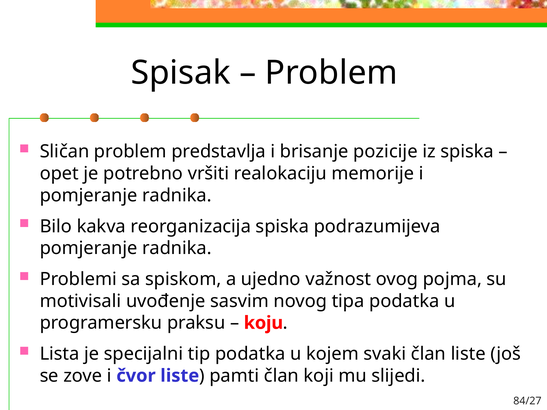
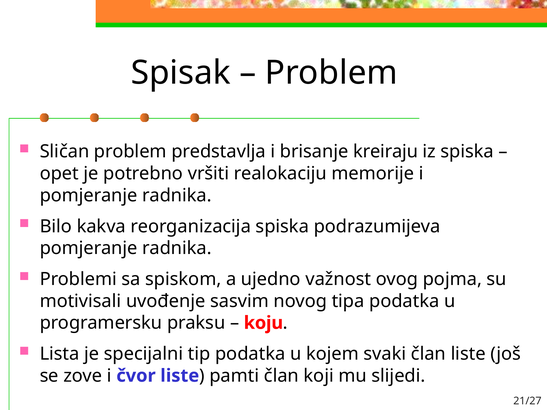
pozicije: pozicije -> kreiraju (386, 152)
84/27: 84/27 -> 21/27 (527, 401)
